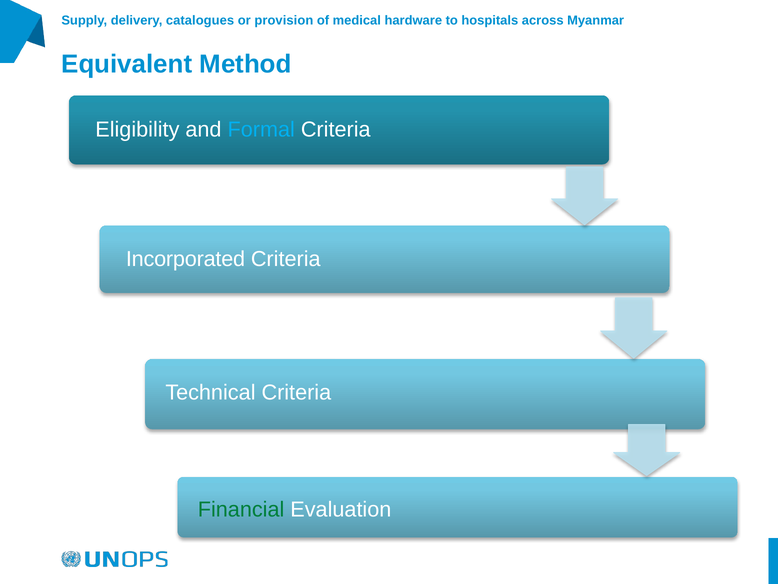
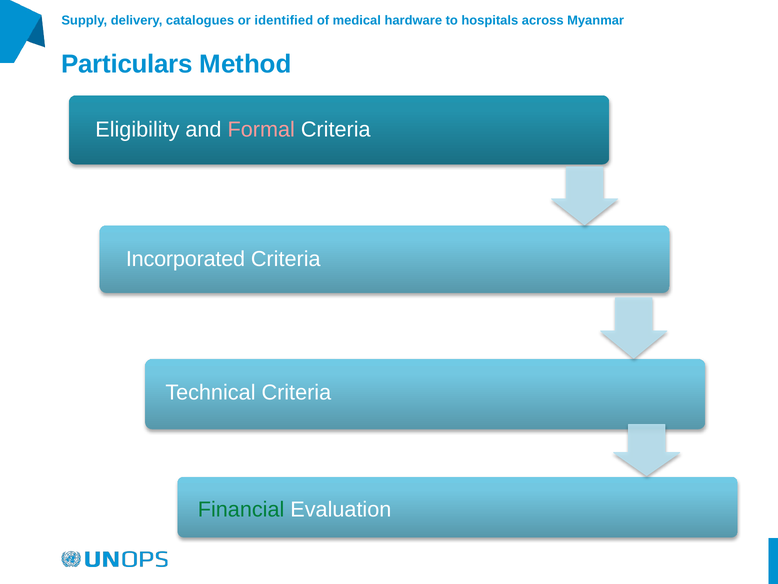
provision: provision -> identified (284, 21)
Equivalent: Equivalent -> Particulars (127, 64)
Formal colour: light blue -> pink (261, 130)
